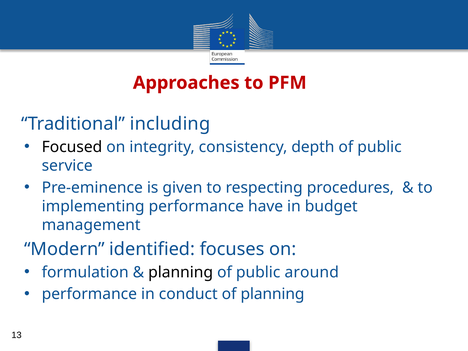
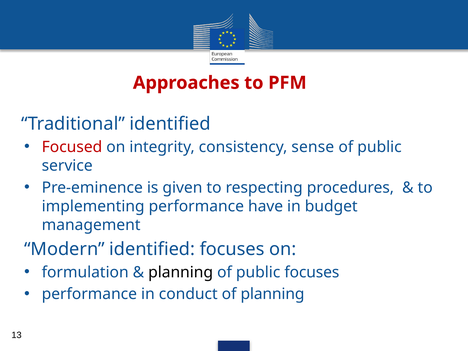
Traditional including: including -> identified (170, 124)
Focused colour: black -> red (72, 147)
depth: depth -> sense (313, 147)
public around: around -> focuses (312, 272)
